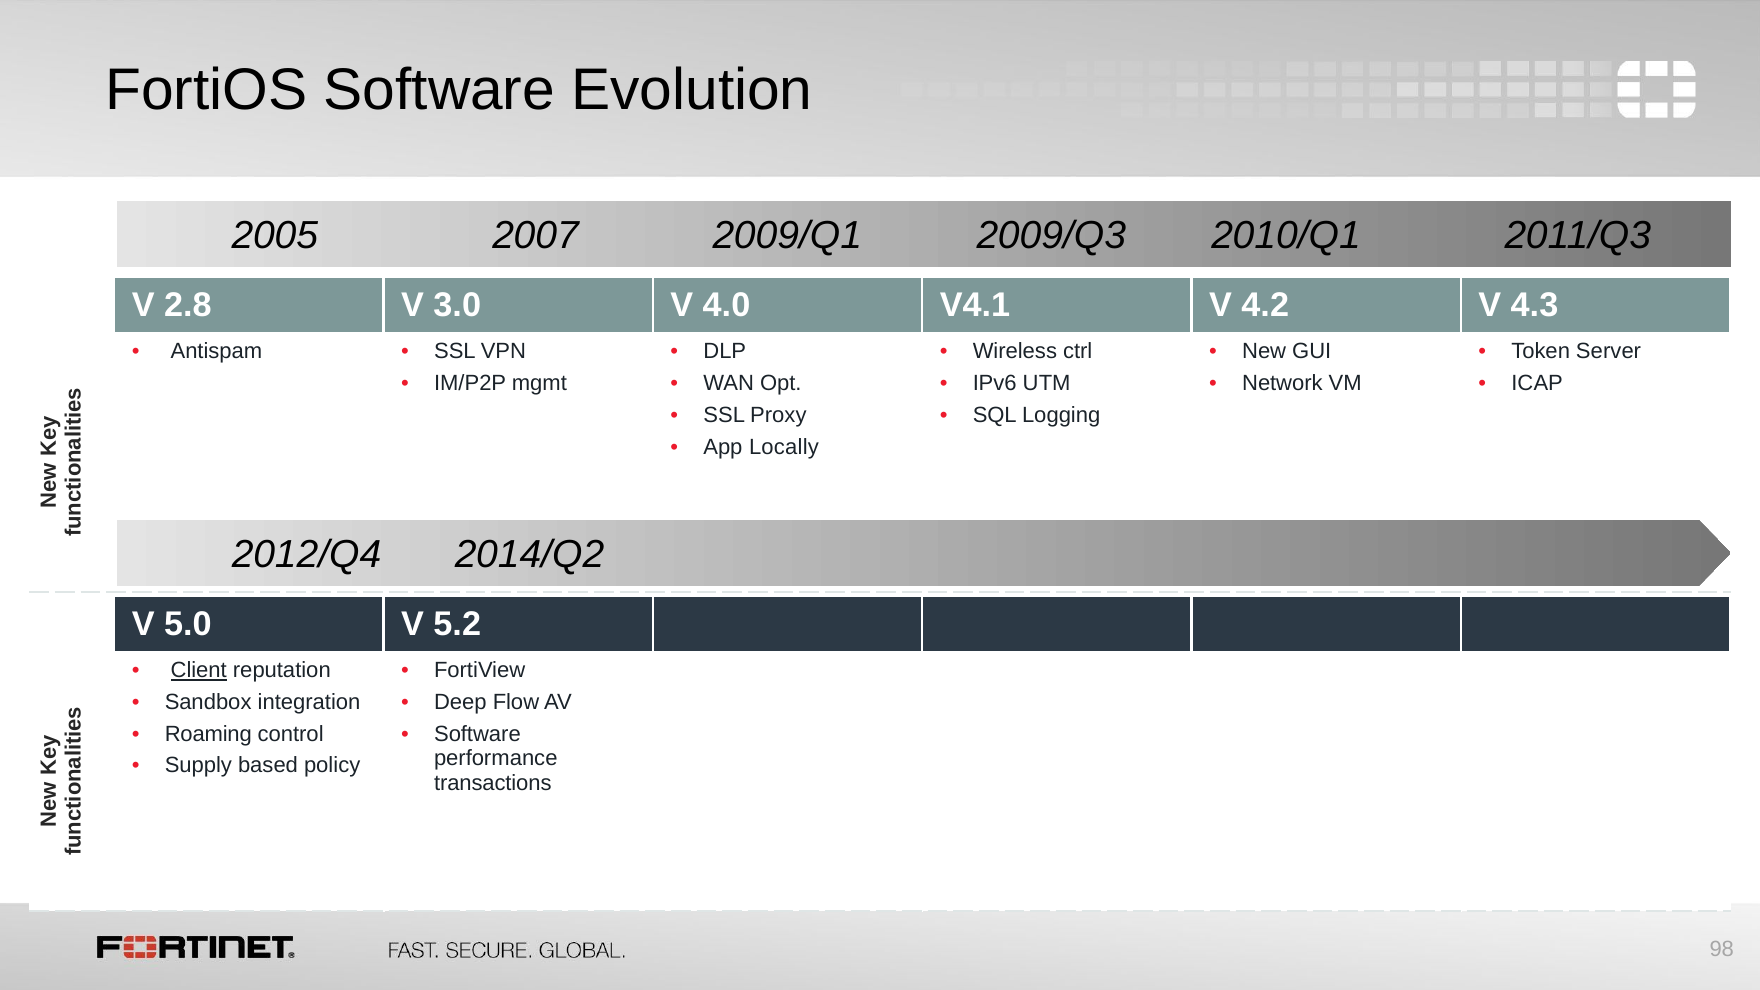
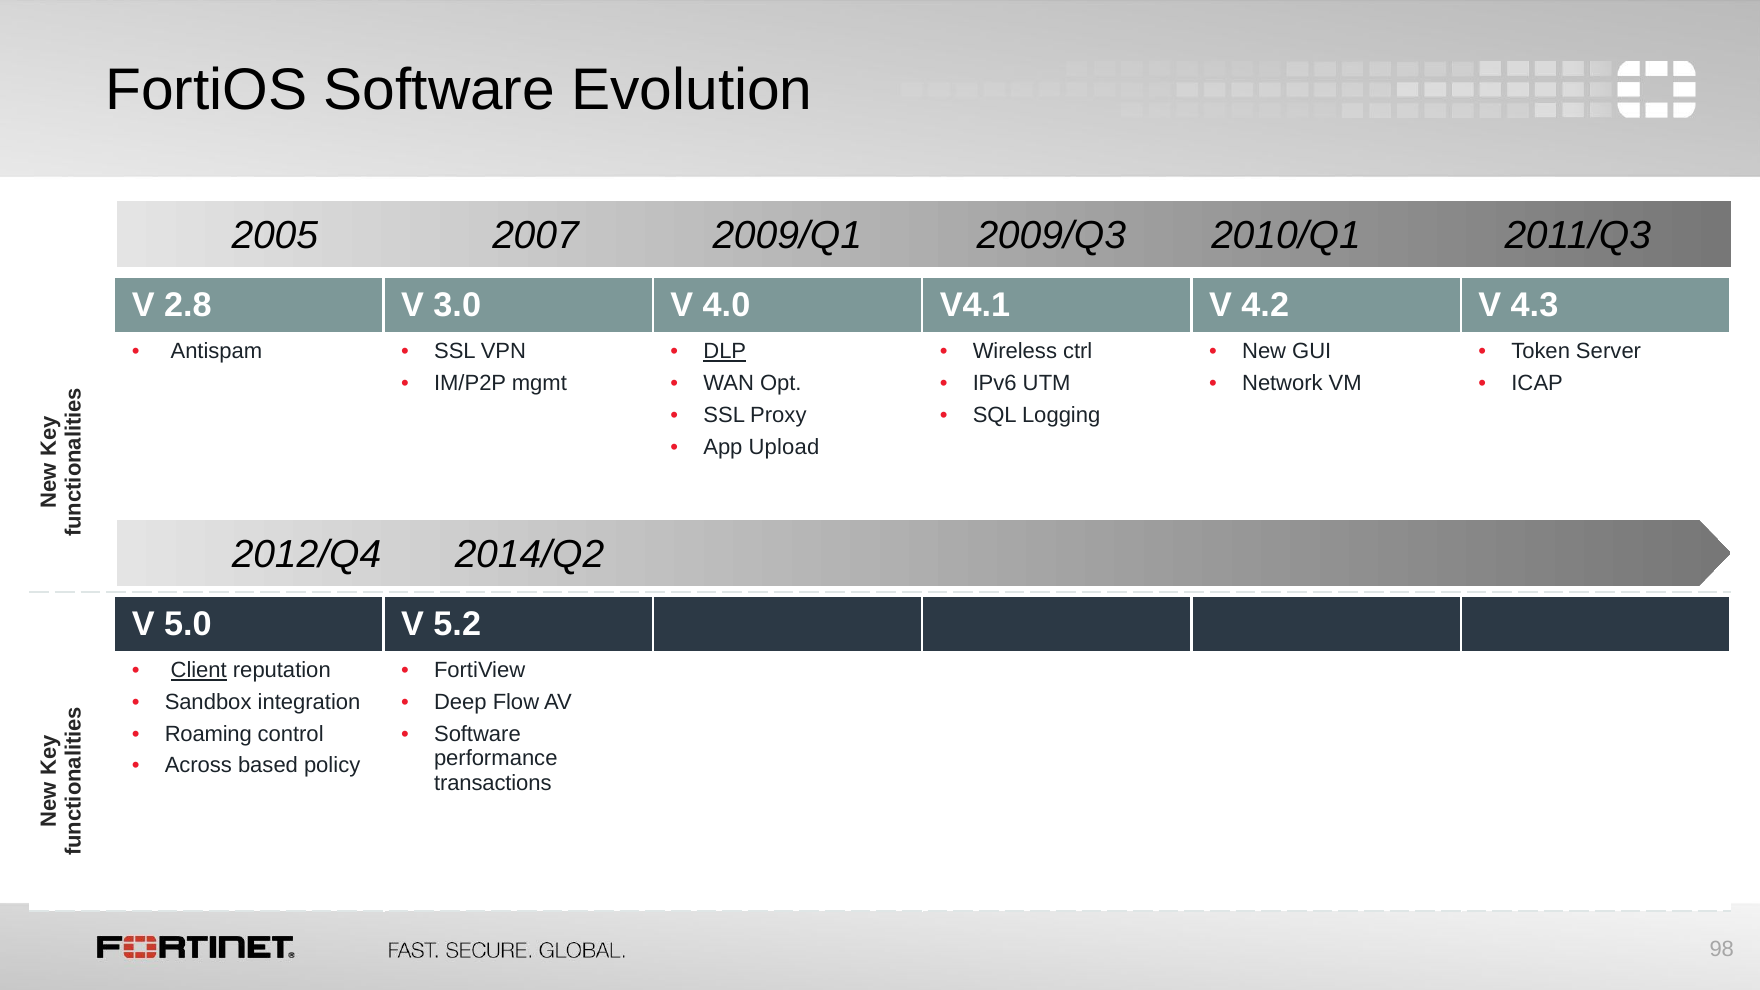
DLP underline: none -> present (725, 352)
Locally: Locally -> Upload (784, 447)
Supply: Supply -> Across (198, 766)
